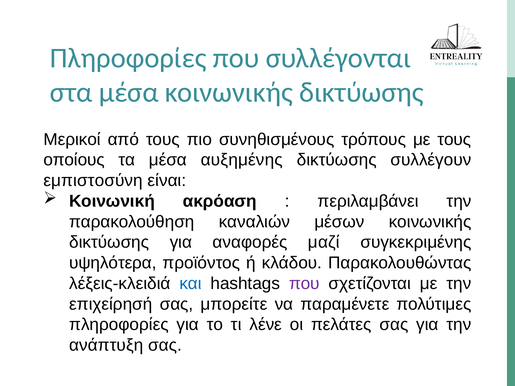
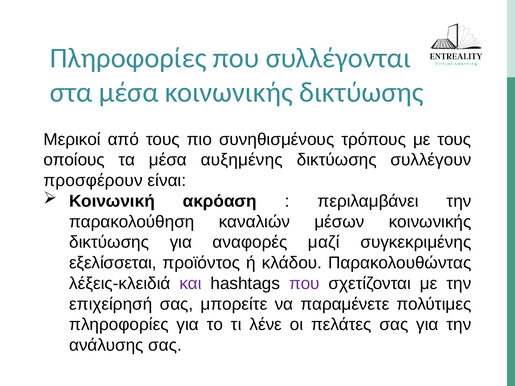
εμπιστοσύνη: εμπιστοσύνη -> προσφέρουν (93, 181)
υψηλότερα: υψηλότερα -> εξελίσσεται (113, 263)
και colour: blue -> purple (190, 284)
ανάπτυξη: ανάπτυξη -> ανάλυσης (106, 345)
